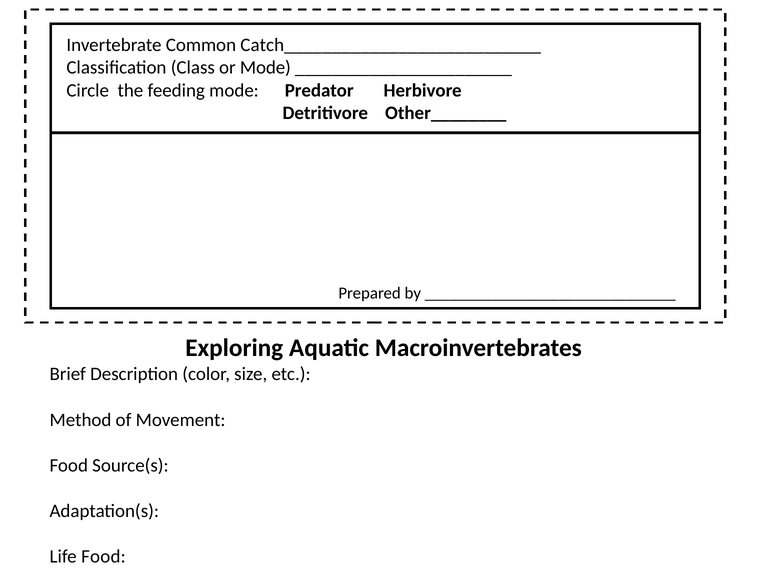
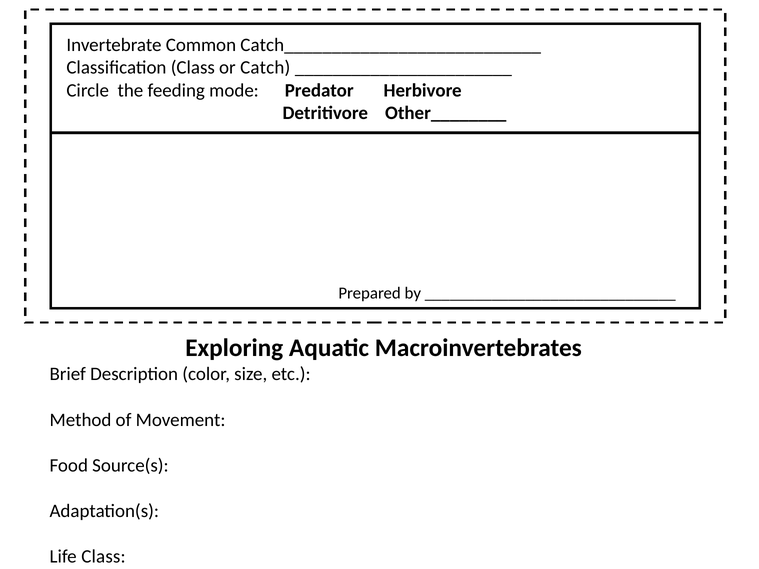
or Mode: Mode -> Catch (265, 68)
Life Food: Food -> Class (103, 557)
